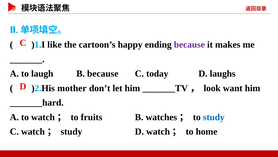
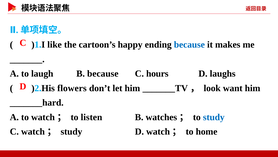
because colour: purple -> blue (189, 44)
today: today -> hours (157, 73)
mother: mother -> flowers (72, 88)
fruits: fruits -> listen (91, 117)
